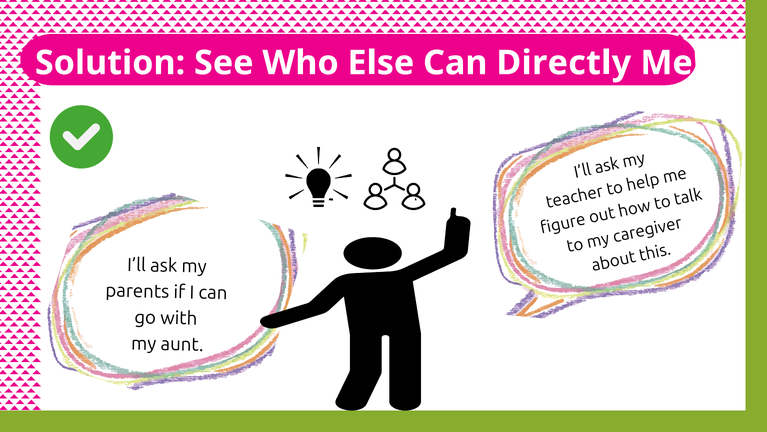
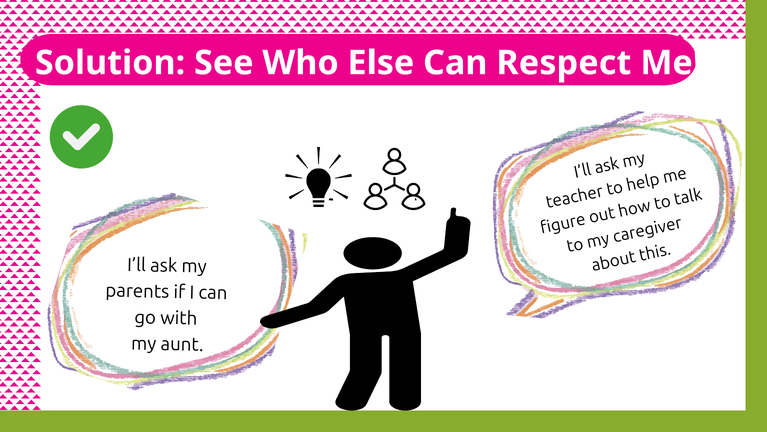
Directly: Directly -> Respect (564, 63)
